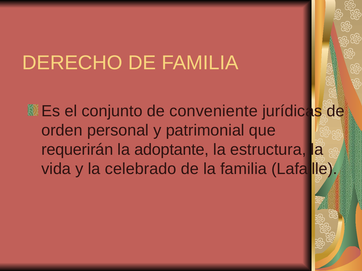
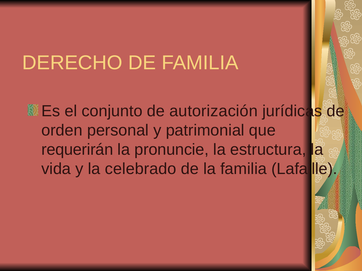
conveniente: conveniente -> autorización (214, 111)
adoptante: adoptante -> pronuncie (172, 150)
